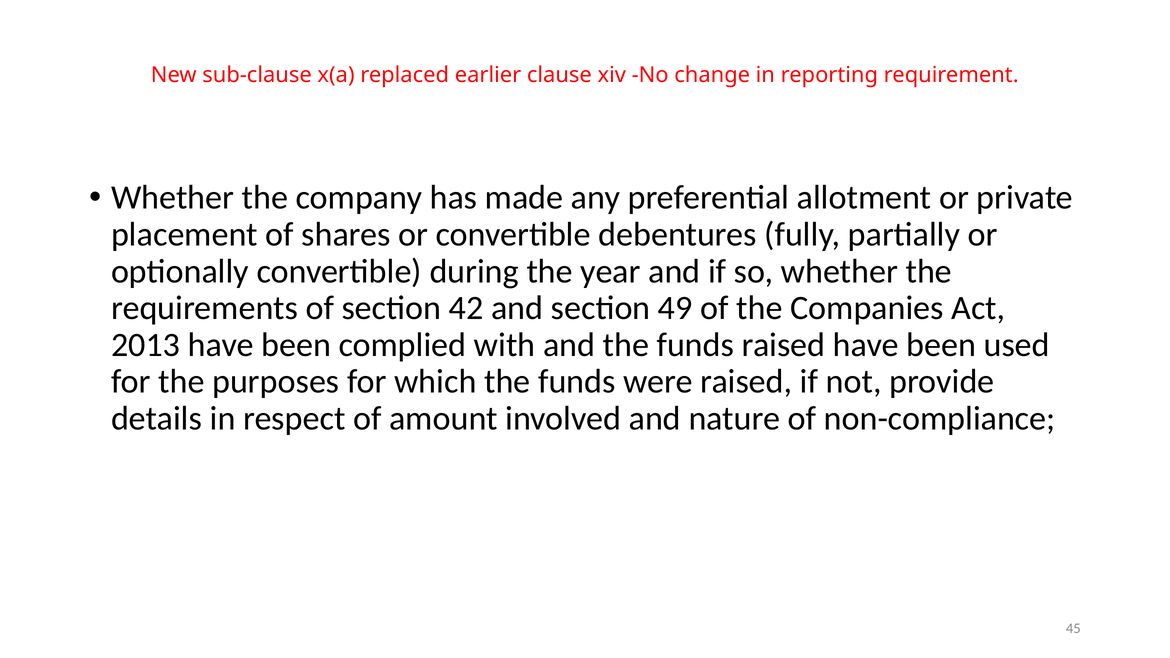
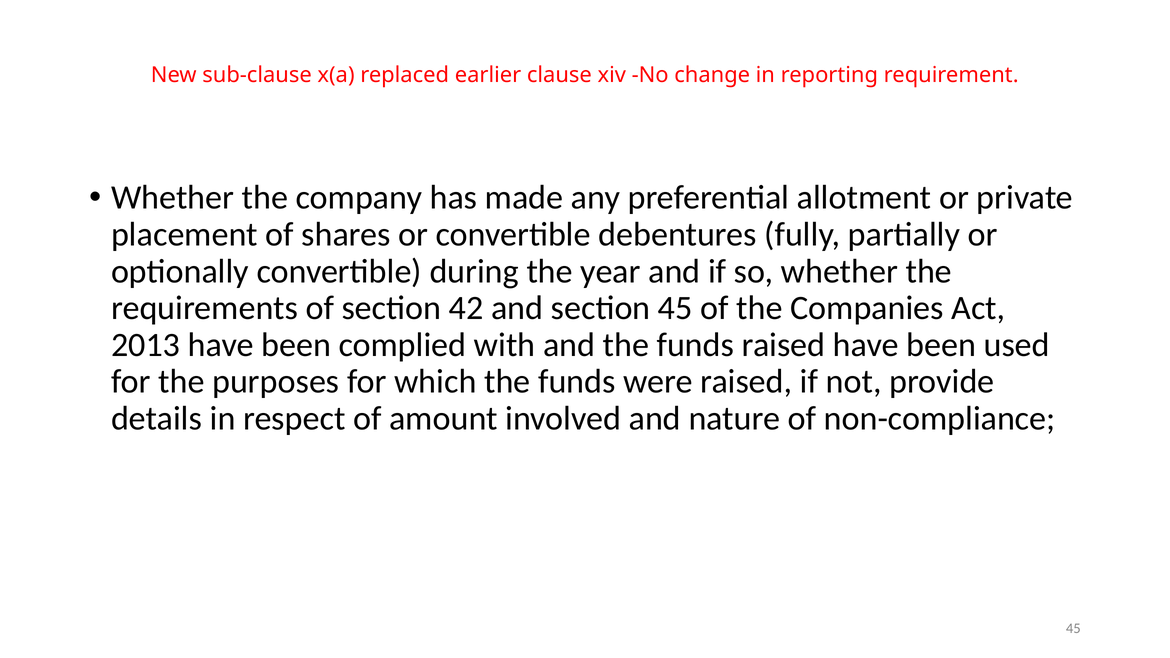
section 49: 49 -> 45 (675, 308)
